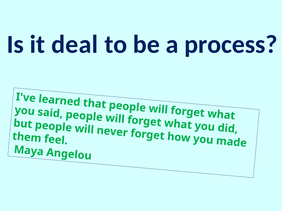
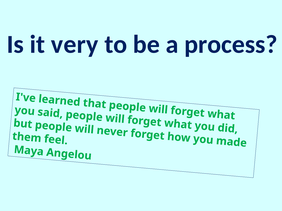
deal: deal -> very (75, 45)
